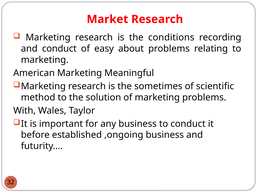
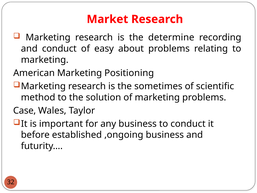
conditions: conditions -> determine (171, 37)
Meaningful: Meaningful -> Positioning (129, 73)
With: With -> Case (25, 110)
